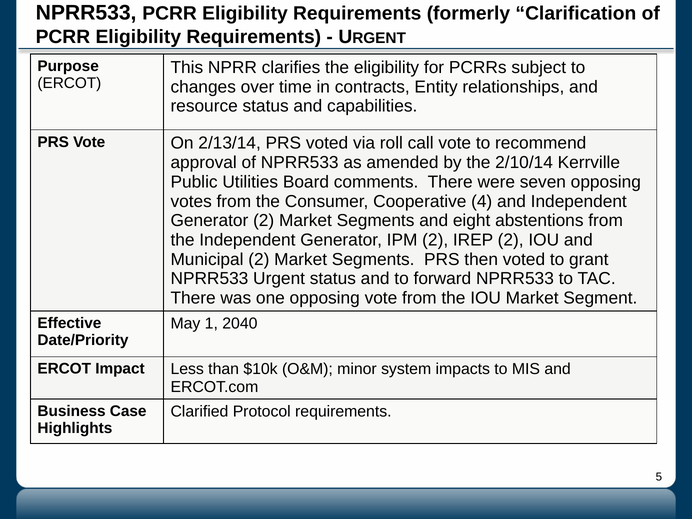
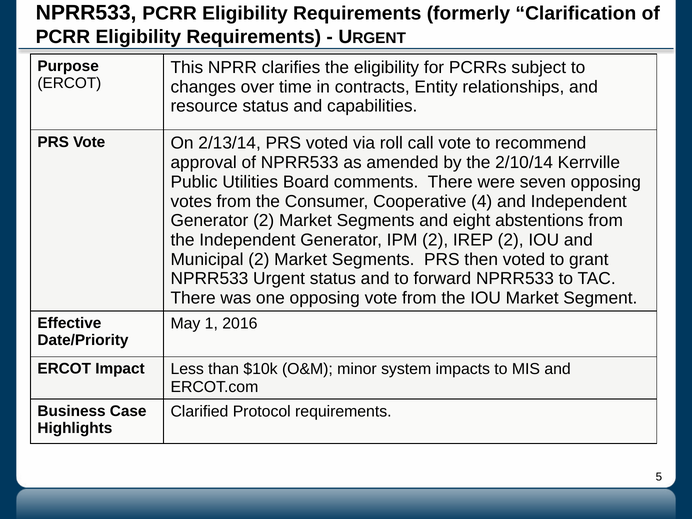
2040: 2040 -> 2016 (240, 324)
